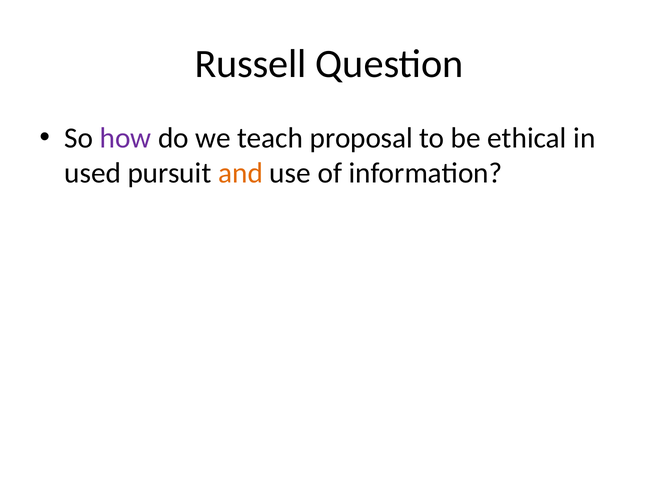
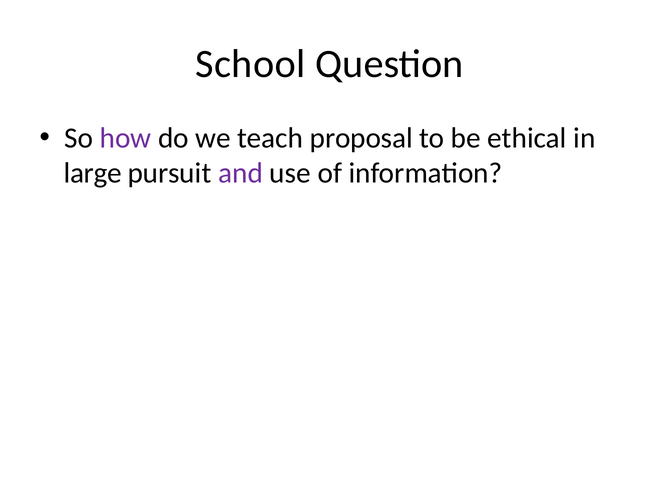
Russell: Russell -> School (250, 64)
used: used -> large (93, 173)
and colour: orange -> purple (241, 173)
